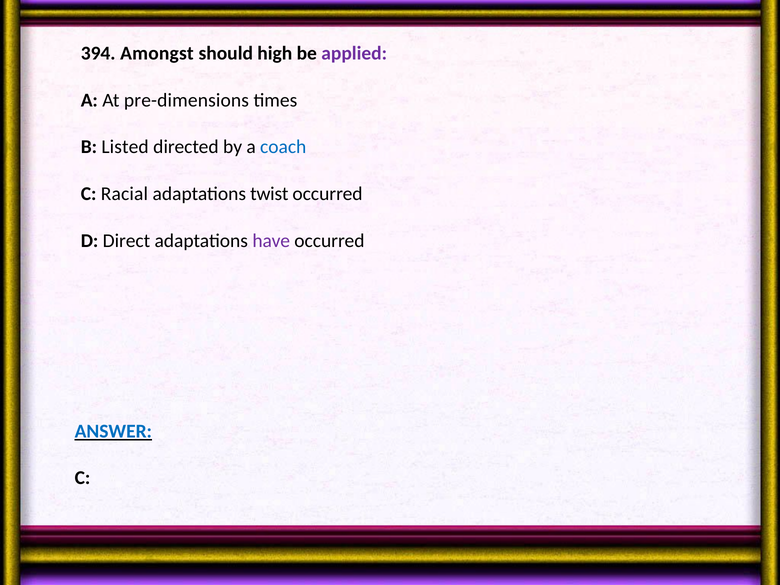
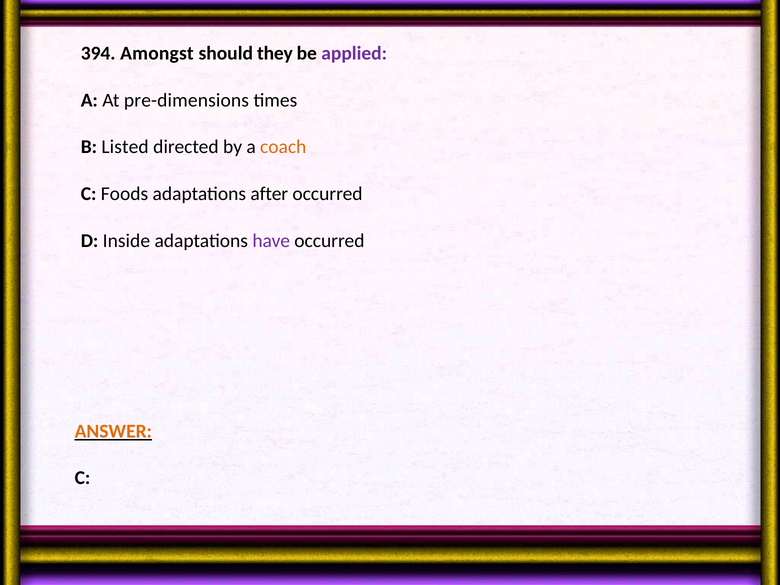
high: high -> they (275, 53)
coach colour: blue -> orange (283, 147)
Racial: Racial -> Foods (124, 194)
twist: twist -> after (269, 194)
Direct: Direct -> Inside (126, 241)
ANSWER colour: blue -> orange (113, 431)
